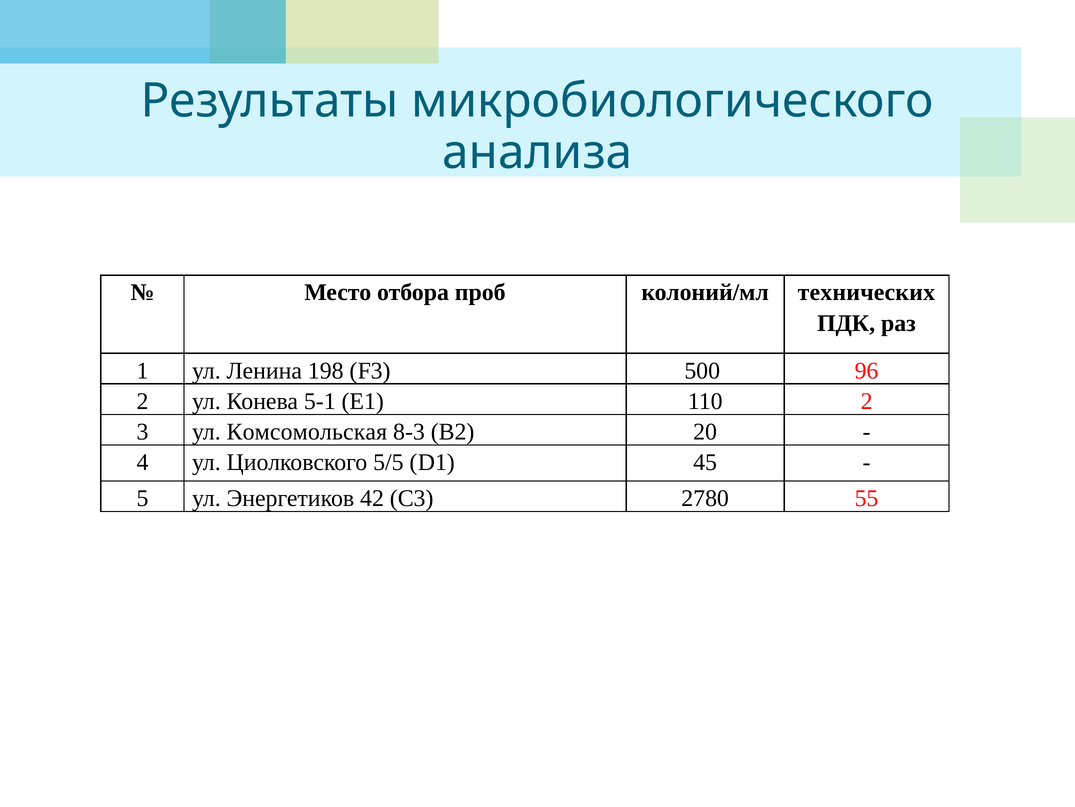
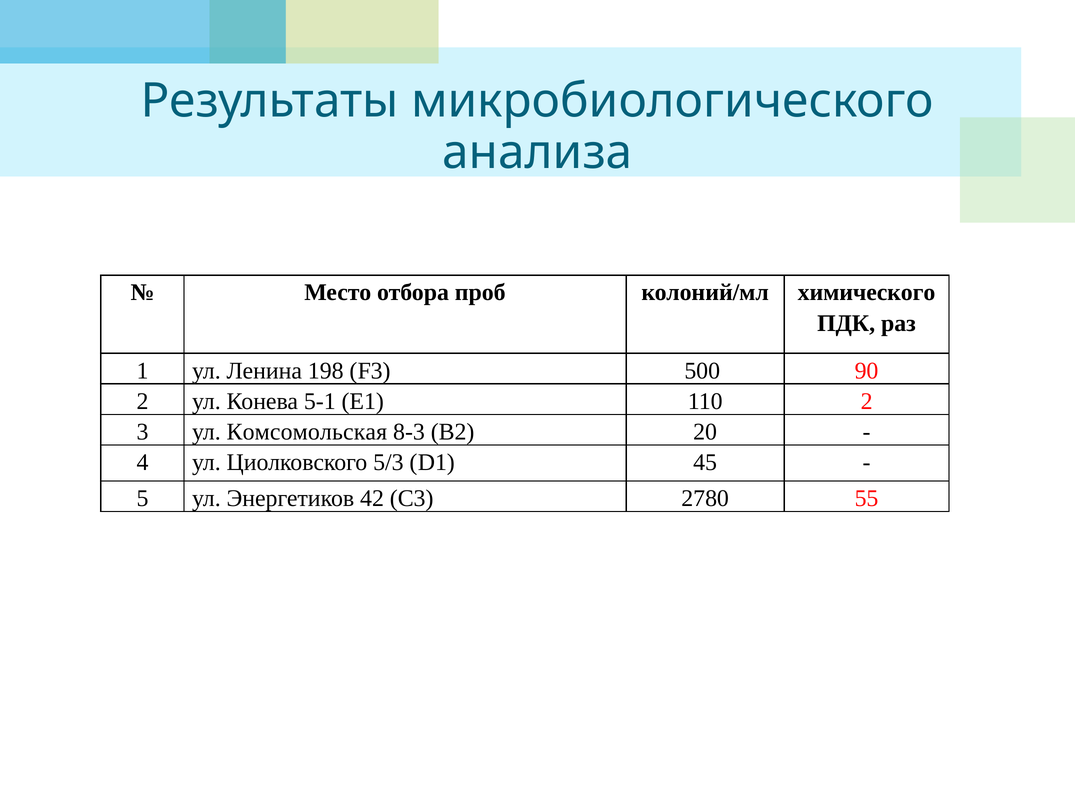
технических: технических -> химического (867, 292)
96: 96 -> 90 (867, 370)
5/5: 5/5 -> 5/3 (388, 462)
